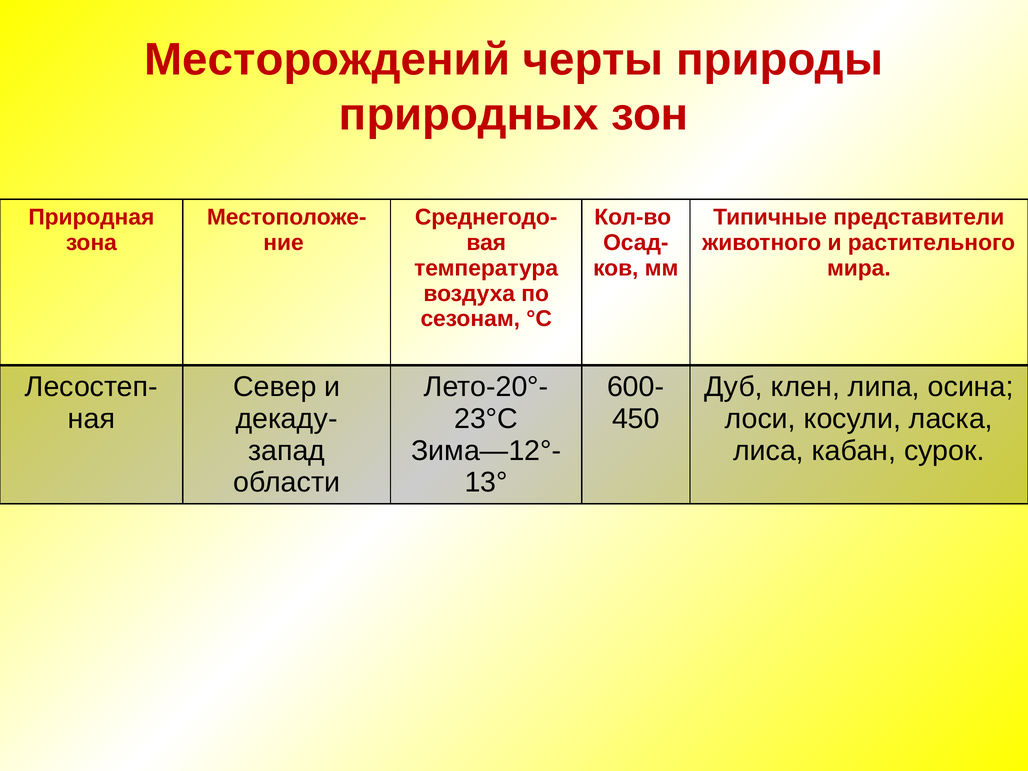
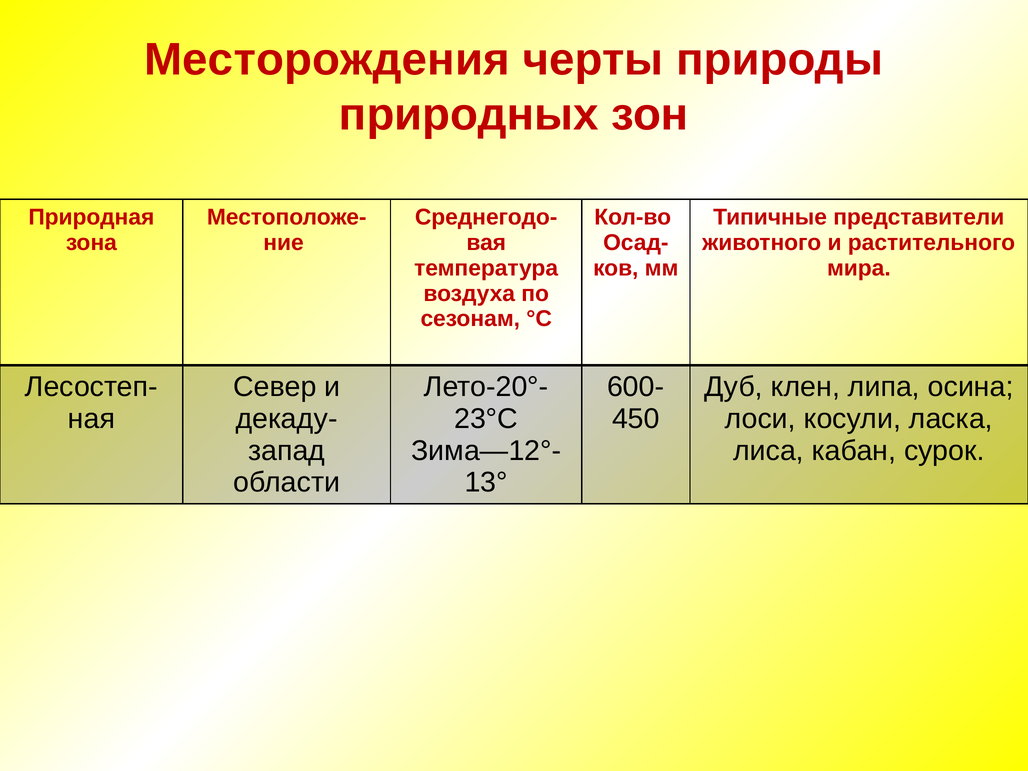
Месторождений: Месторождений -> Месторождения (327, 60)
